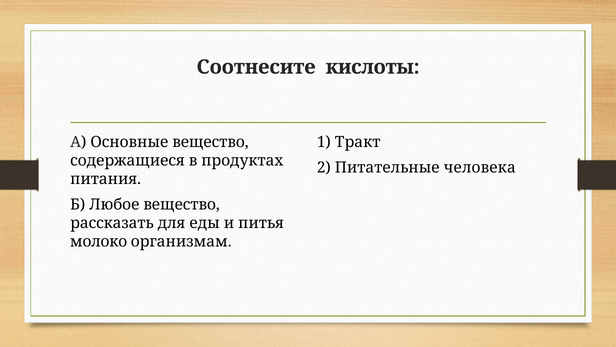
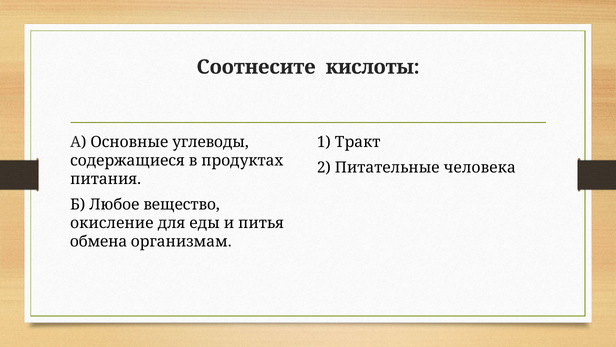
Основные вещество: вещество -> углеводы (211, 142)
рассказать: рассказать -> окисление (112, 223)
молоко: молоко -> обмена (99, 241)
